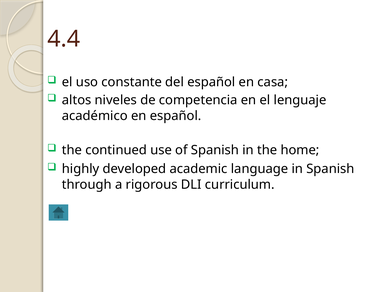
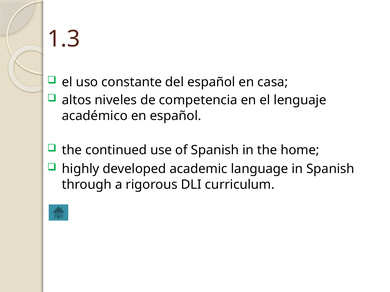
4.4: 4.4 -> 1.3 (64, 39)
